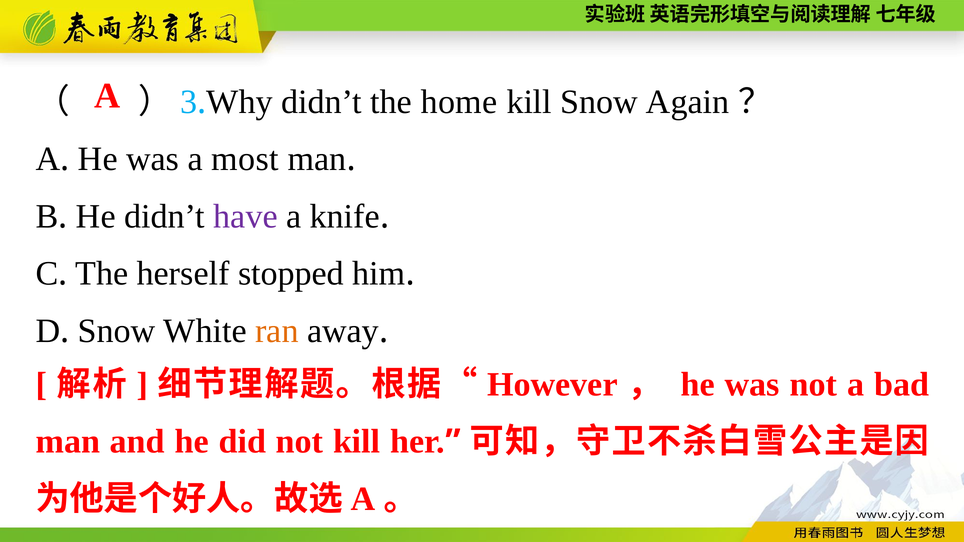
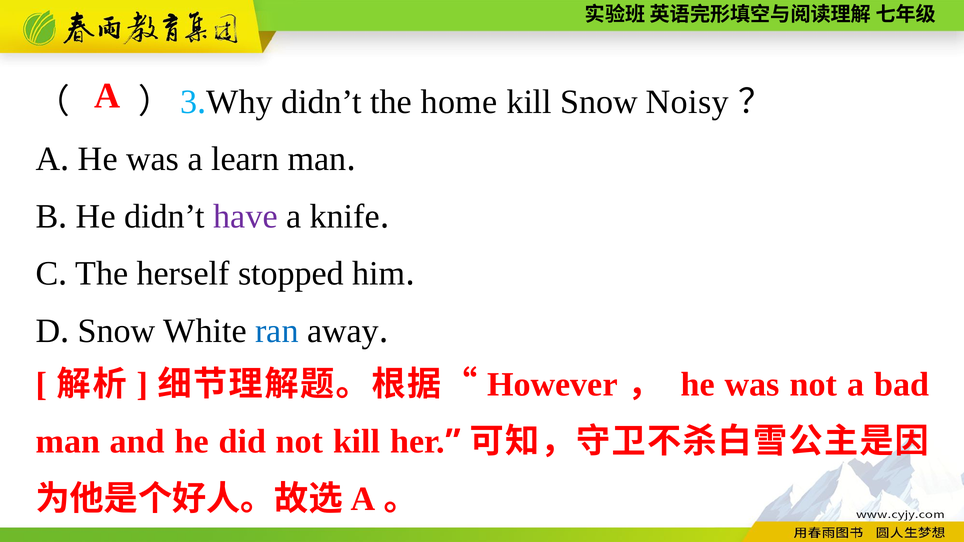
Again: Again -> Noisy (687, 102)
most: most -> learn (245, 159)
ran colour: orange -> blue (277, 331)
